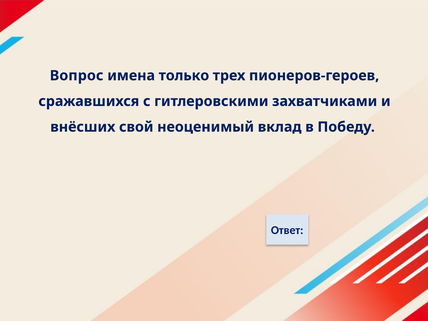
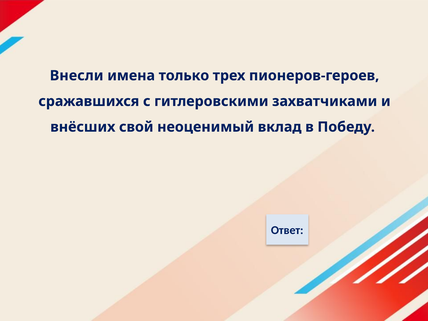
Вопрос: Вопрос -> Внесли (77, 76)
